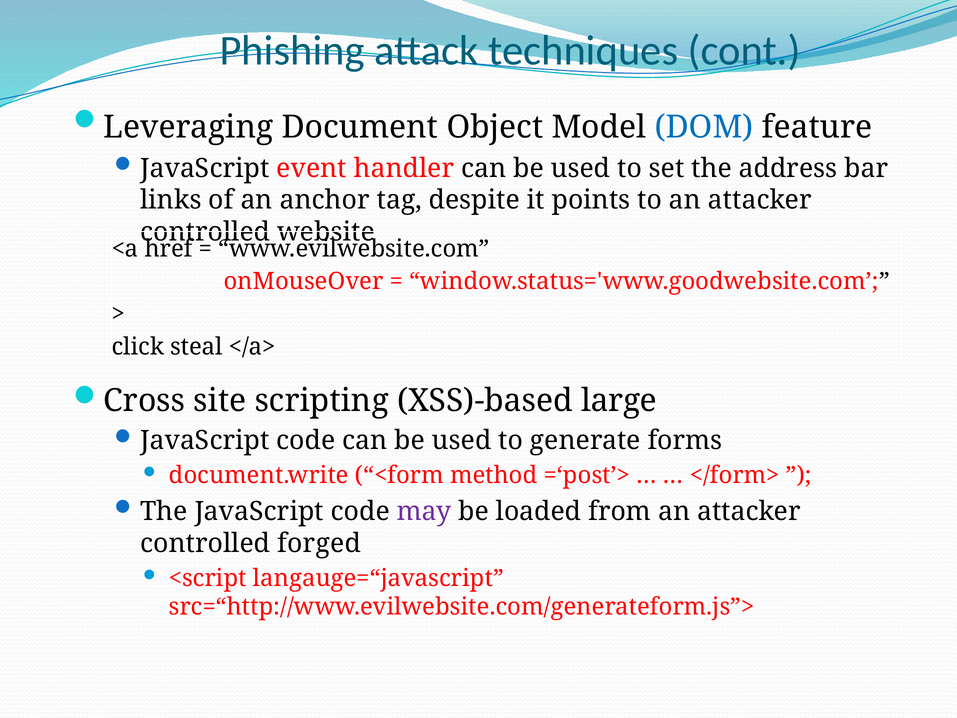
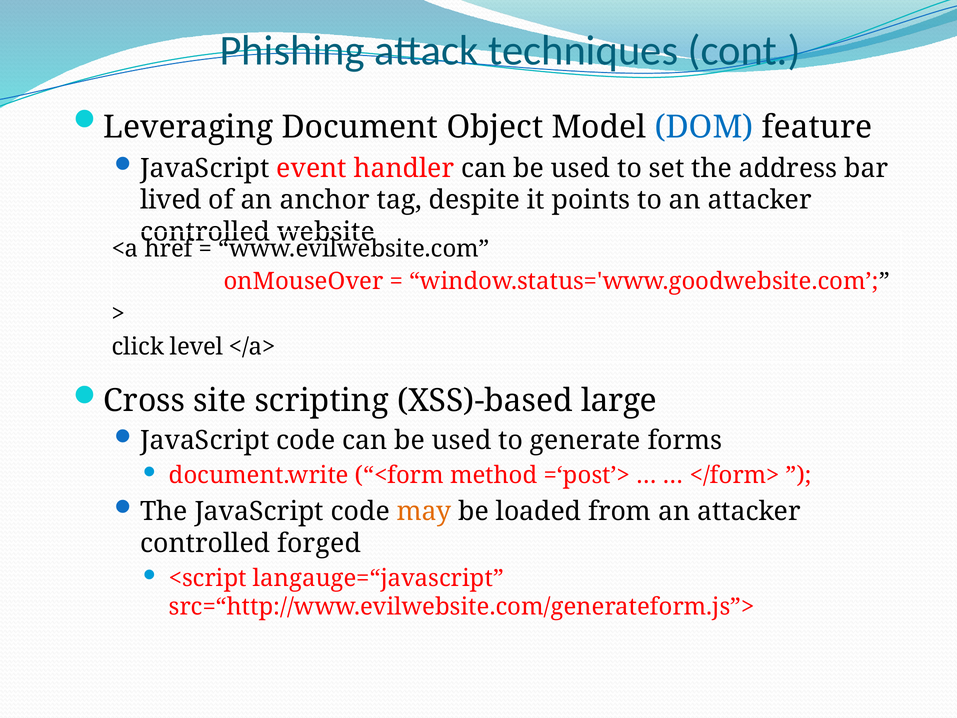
links: links -> lived (171, 200)
steal: steal -> level (197, 347)
may colour: purple -> orange (424, 511)
